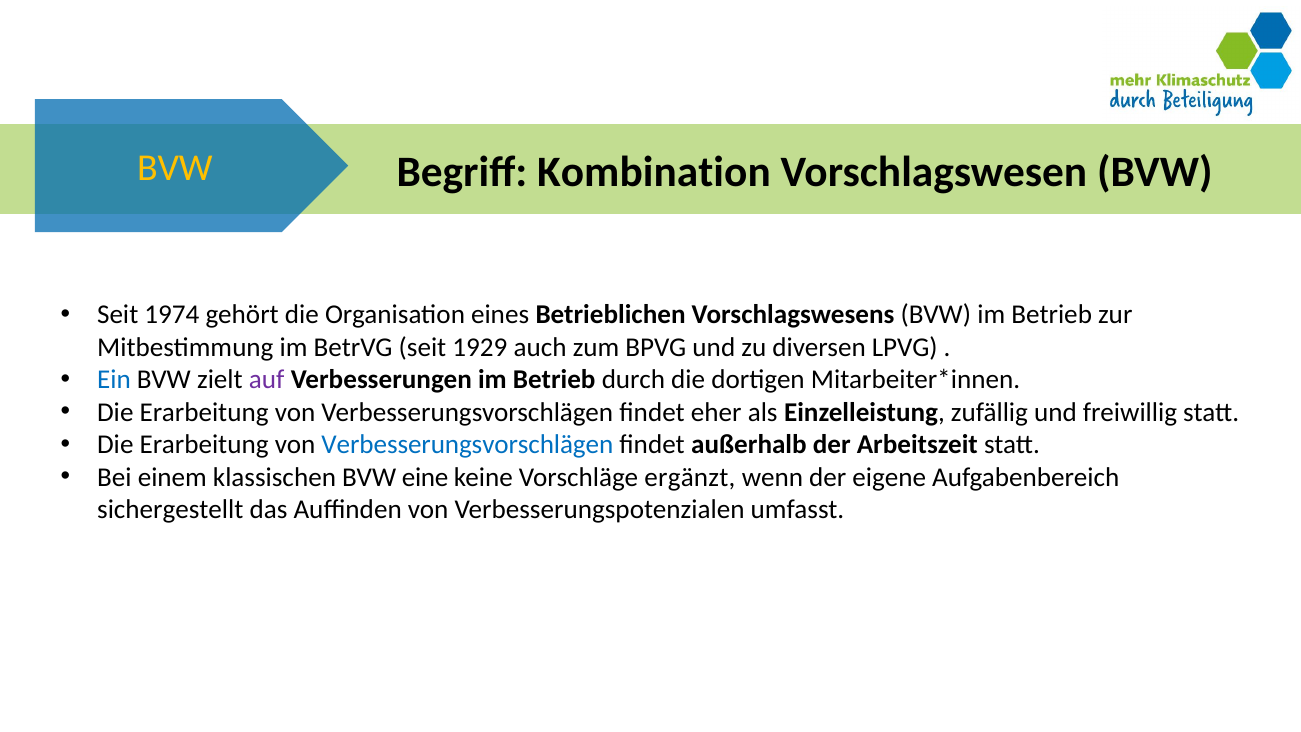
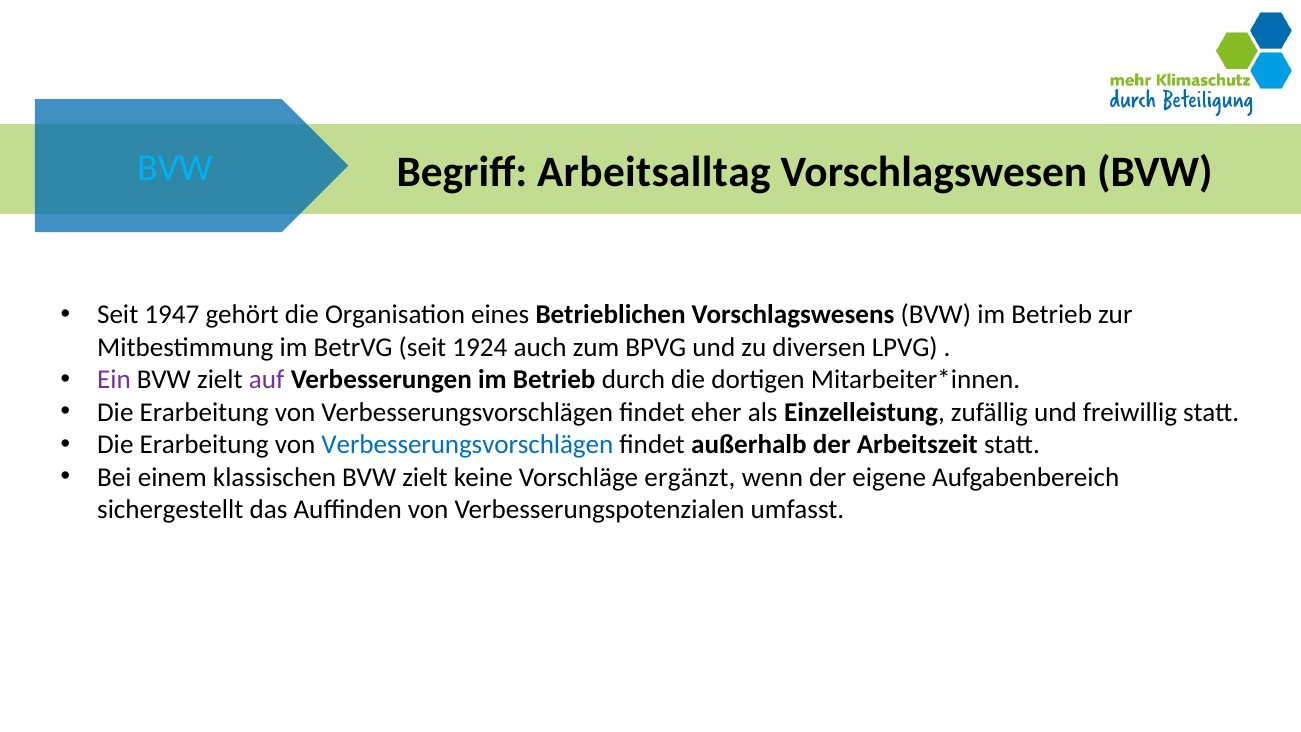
BVW colour: yellow -> light blue (175, 168)
Kombination: Kombination -> Arbeitsalltag (654, 173)
1974: 1974 -> 1947 (172, 315)
1929: 1929 -> 1924 (480, 347)
Ein colour: blue -> purple (114, 380)
klassischen BVW eine: eine -> zielt (425, 477)
